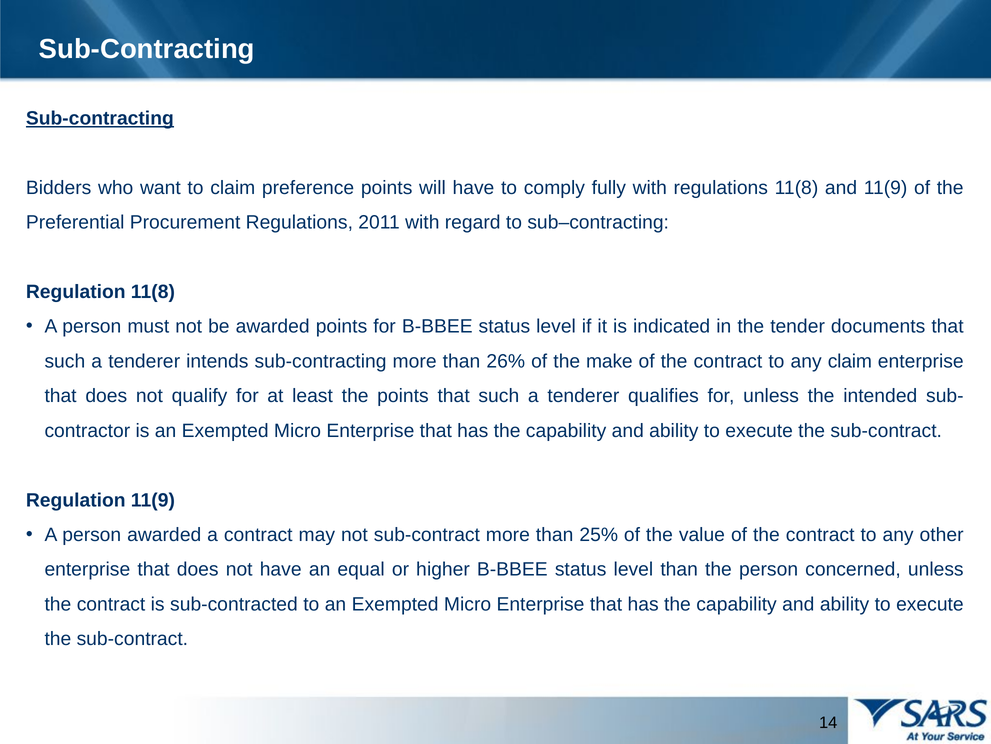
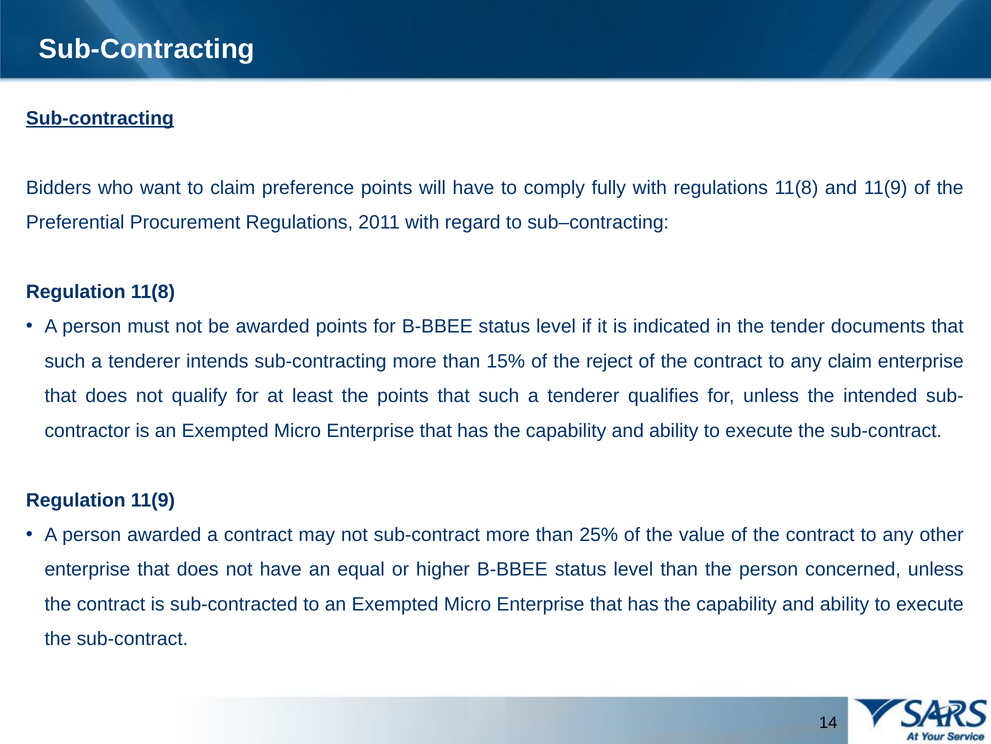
26%: 26% -> 15% (506, 361)
make: make -> reject (609, 361)
